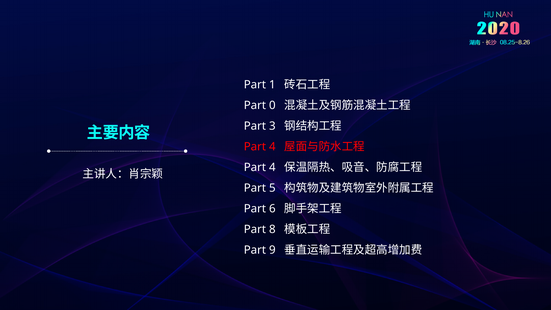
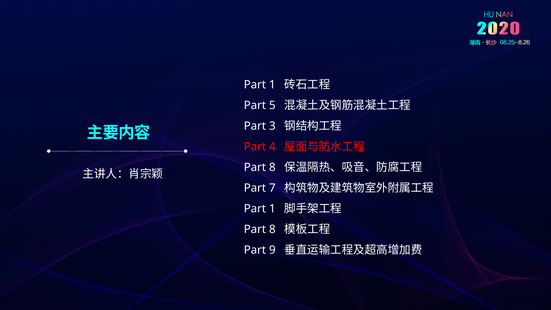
0: 0 -> 5 (272, 106)
4: 4 -> 8 (272, 167)
5: 5 -> 7 (272, 188)
6: 6 -> 1 (272, 209)
